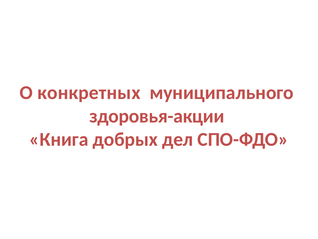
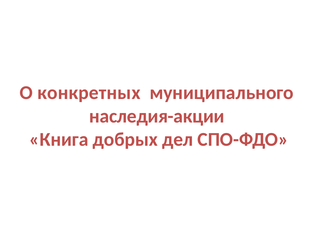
здоровья-акции: здоровья-акции -> наследия-акции (157, 116)
